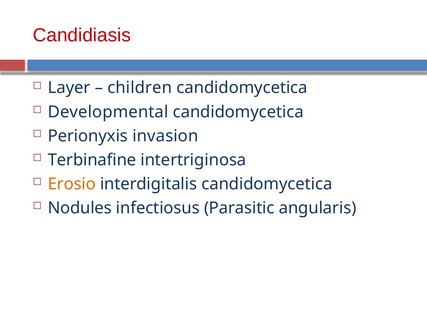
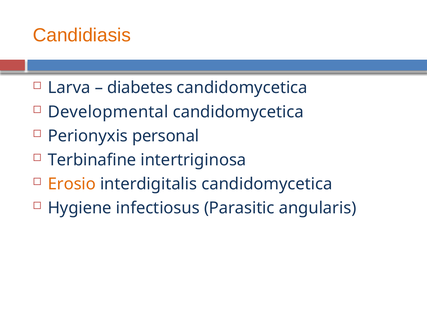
Candidiasis colour: red -> orange (82, 35)
Layer: Layer -> Larva (69, 88)
children: children -> diabetes (140, 88)
invasion: invasion -> personal (166, 136)
Nodules: Nodules -> Hygiene (80, 208)
